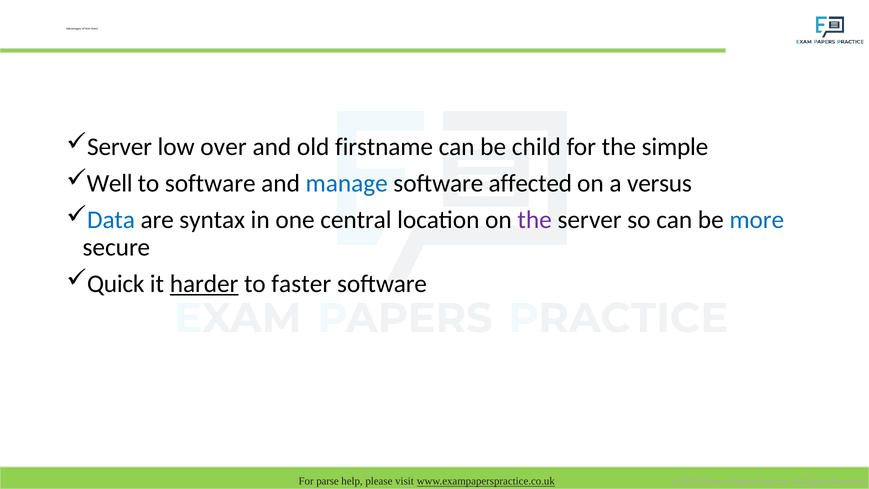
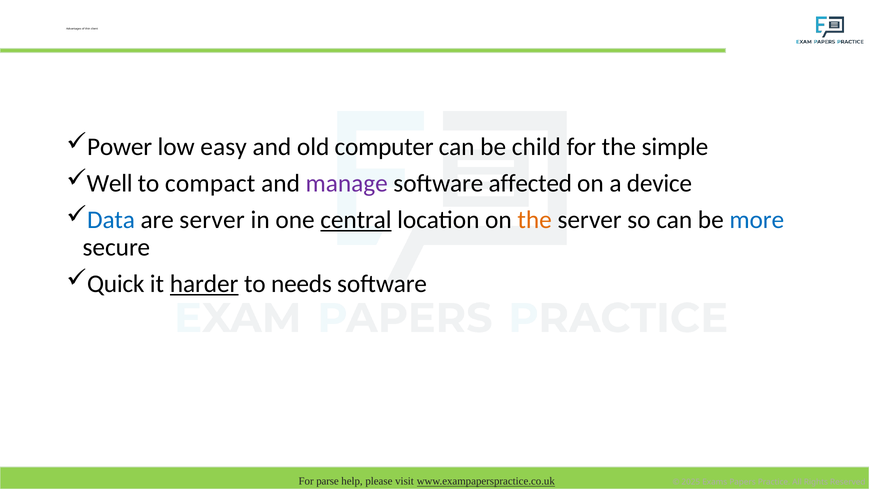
Server: Server -> Power (120, 147)
over: over -> easy (224, 147)
firstname: firstname -> computer (384, 147)
to software: software -> compact (210, 183)
manage colour: blue -> purple (347, 183)
versus: versus -> device (659, 183)
are syntax: syntax -> server (212, 220)
central underline: none -> present (356, 220)
the colour: purple -> orange (535, 220)
faster: faster -> needs (301, 284)
